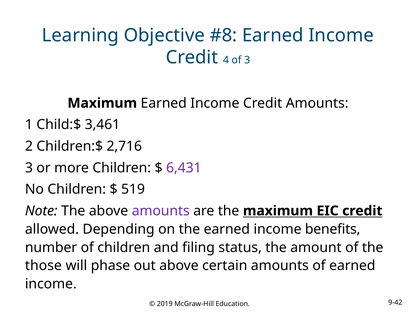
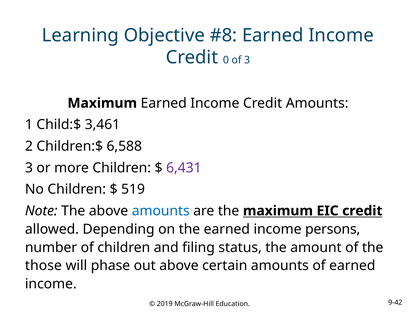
4: 4 -> 0 (226, 60)
2,716: 2,716 -> 6,588 (124, 146)
amounts colour: purple -> blue (161, 211)
benefits: benefits -> persons (333, 229)
